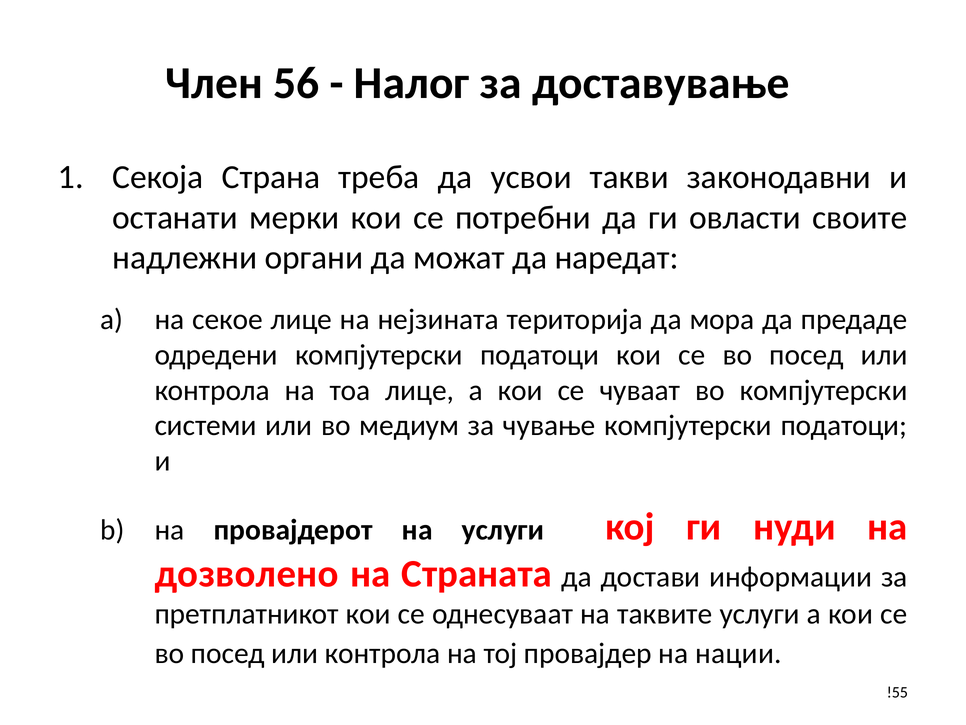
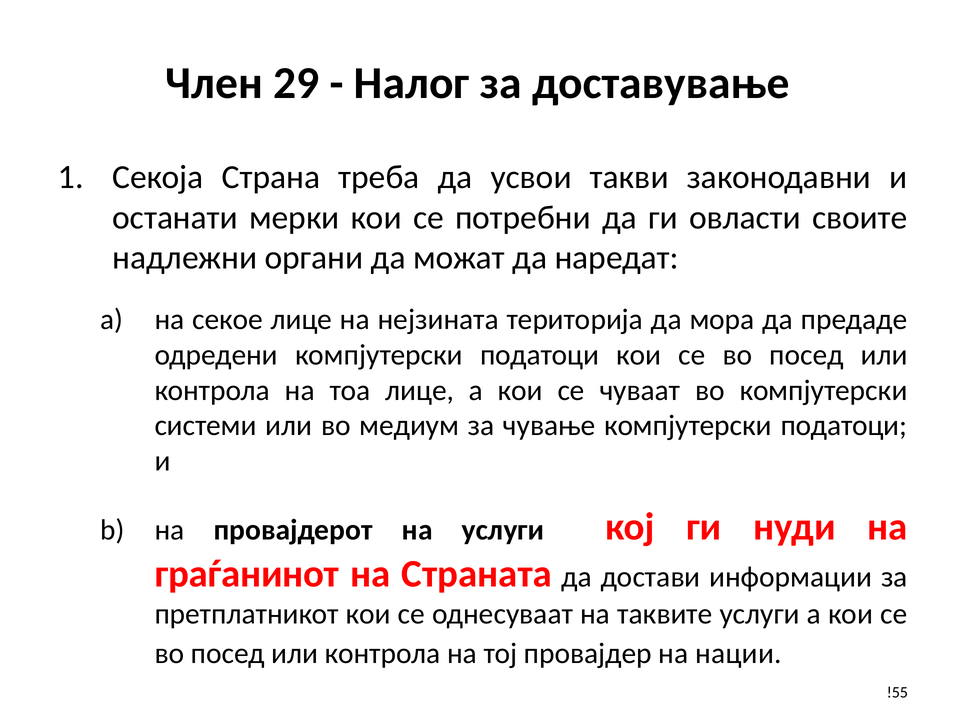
56: 56 -> 29 (296, 83)
дозволено: дозволено -> граѓанинот (247, 573)
